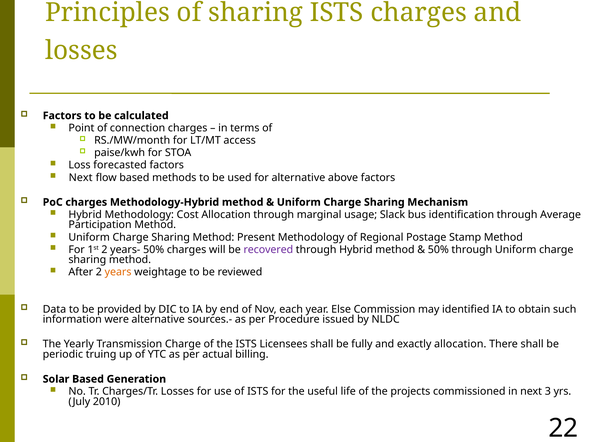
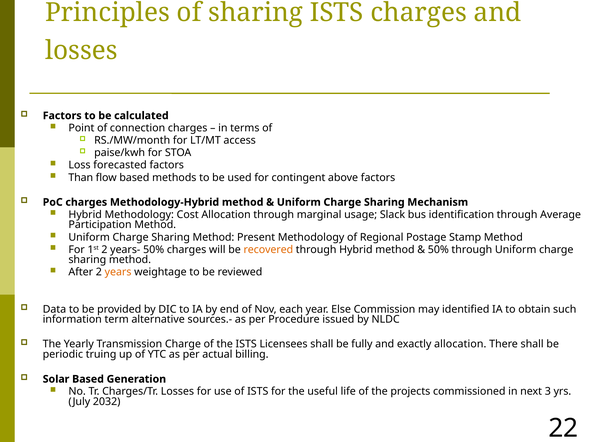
Next: Next -> Than (81, 177)
for alternative: alternative -> contingent (298, 177)
recovered colour: purple -> orange (268, 249)
were: were -> term (117, 319)
2010: 2010 -> 2032 (107, 401)
